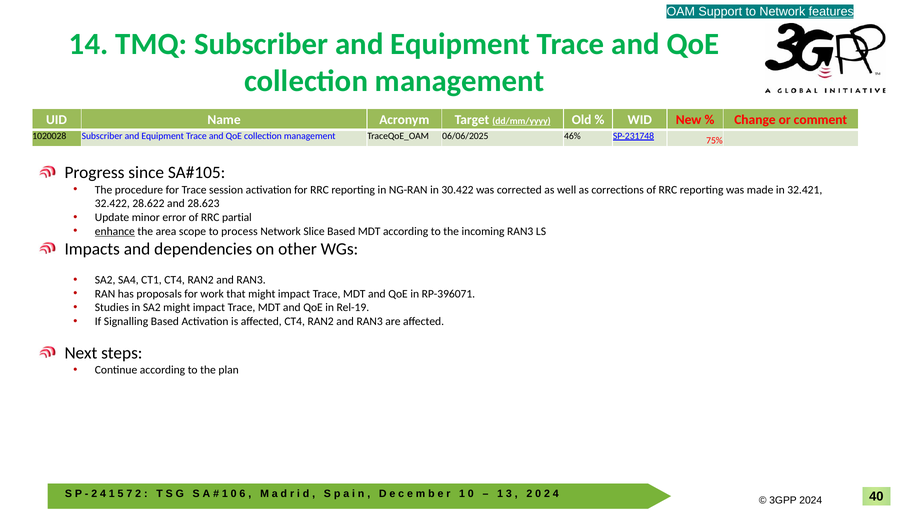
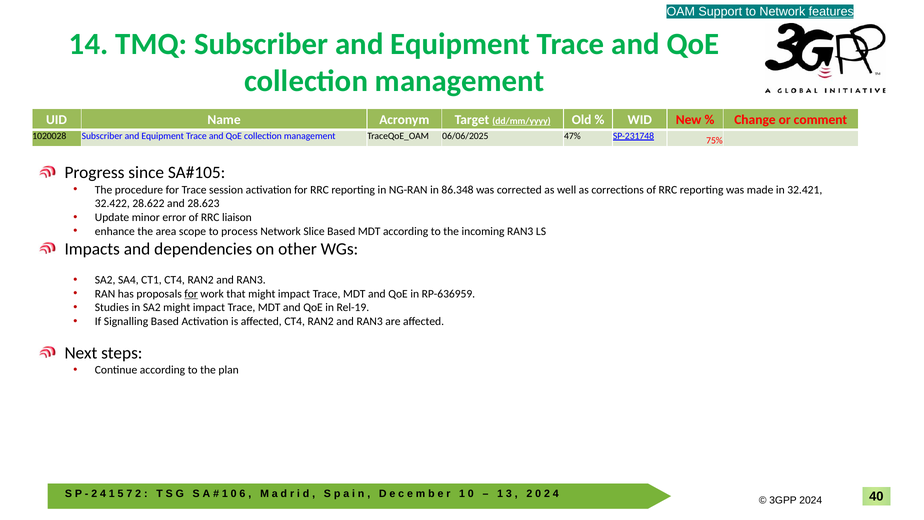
46%: 46% -> 47% (572, 136)
30.422: 30.422 -> 86.348 (458, 190)
partial: partial -> liaison (237, 217)
enhance underline: present -> none (115, 231)
for underline: none -> present (191, 294)
RP-396071: RP-396071 -> RP-636959 (448, 294)
